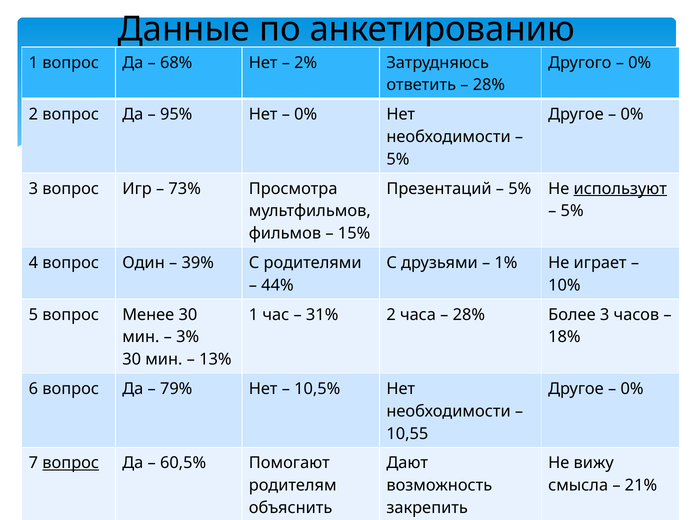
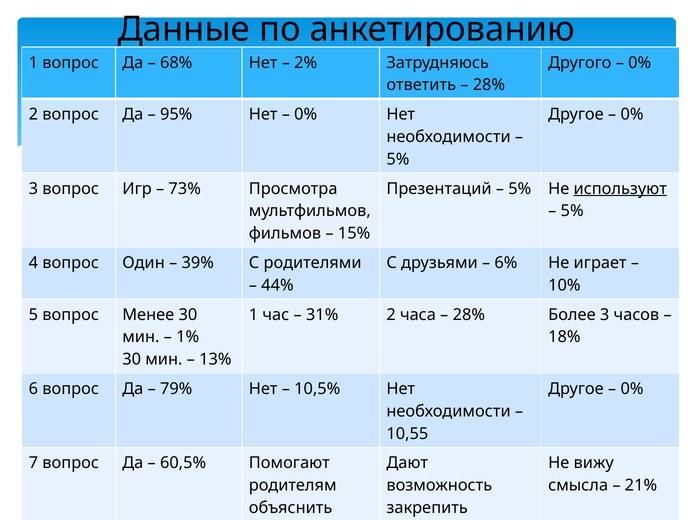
1%: 1% -> 6% (506, 263)
3%: 3% -> 1% (188, 337)
вопрос underline: present -> none (71, 463)
